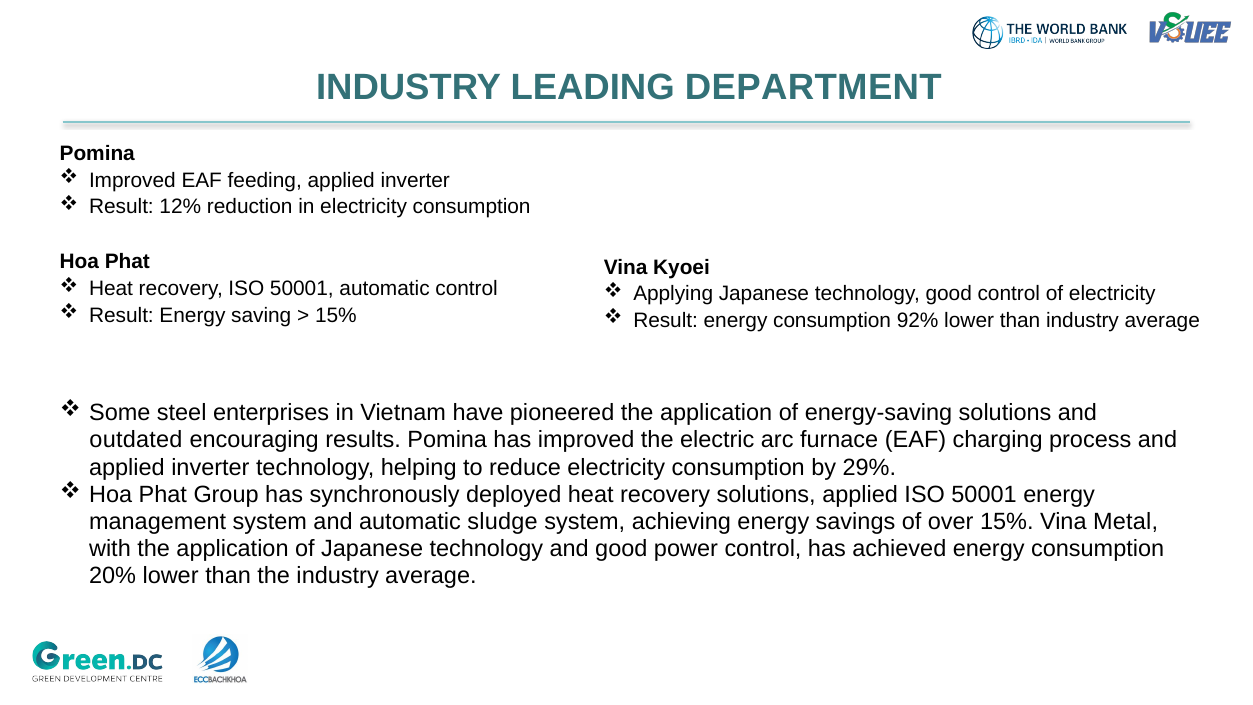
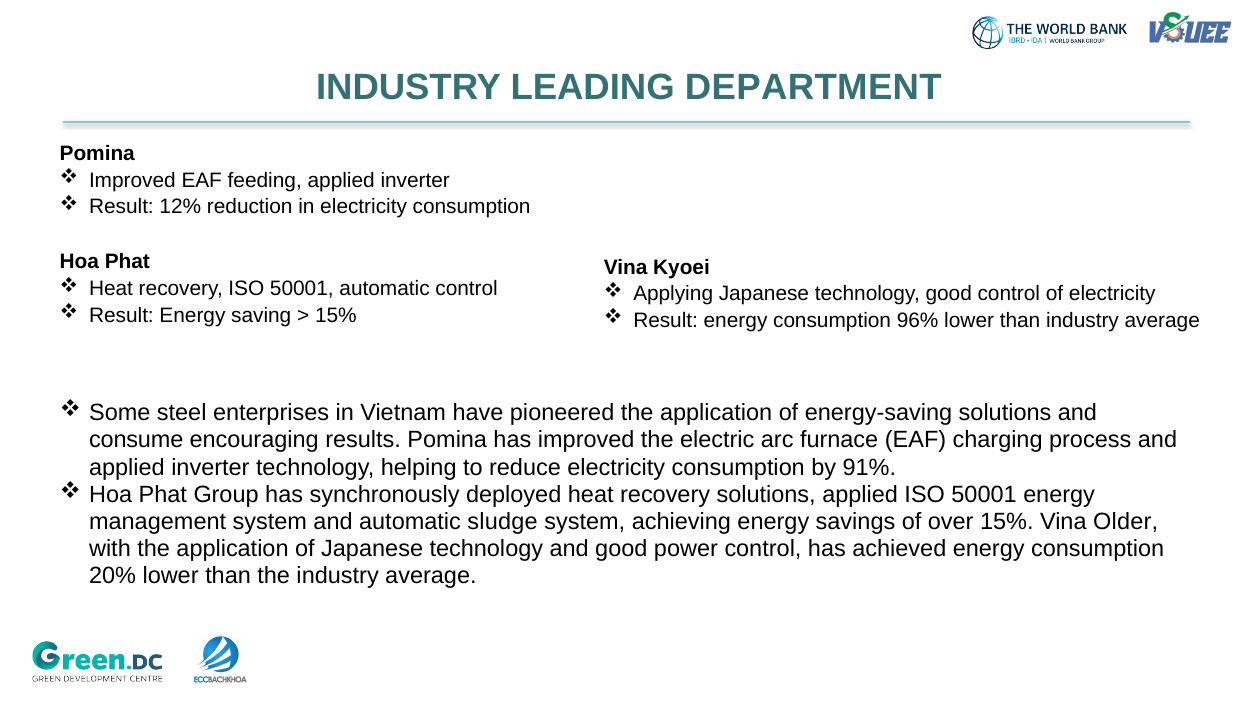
92%: 92% -> 96% (918, 320)
outdated: outdated -> consume (136, 440)
29%: 29% -> 91% (869, 467)
Metal: Metal -> Older (1126, 522)
